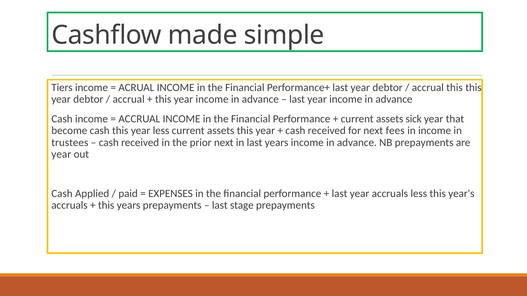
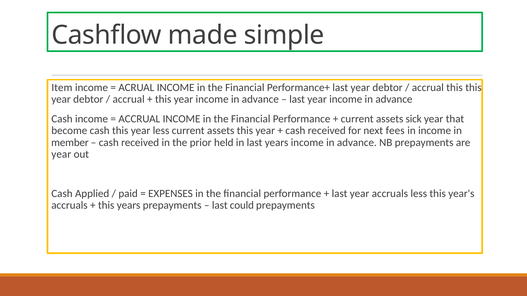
Tiers: Tiers -> Item (62, 88)
trustees: trustees -> member (70, 143)
prior next: next -> held (224, 143)
stage: stage -> could (242, 206)
